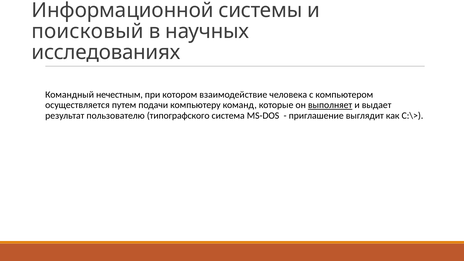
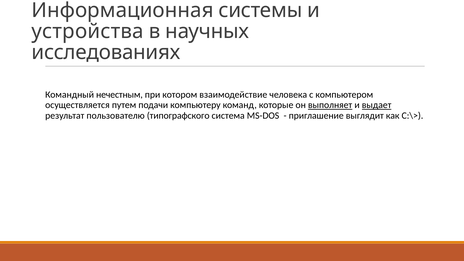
Информационной: Информационной -> Информационная (123, 10)
поисковый: поисковый -> устройства (88, 31)
выдает underline: none -> present (377, 105)
